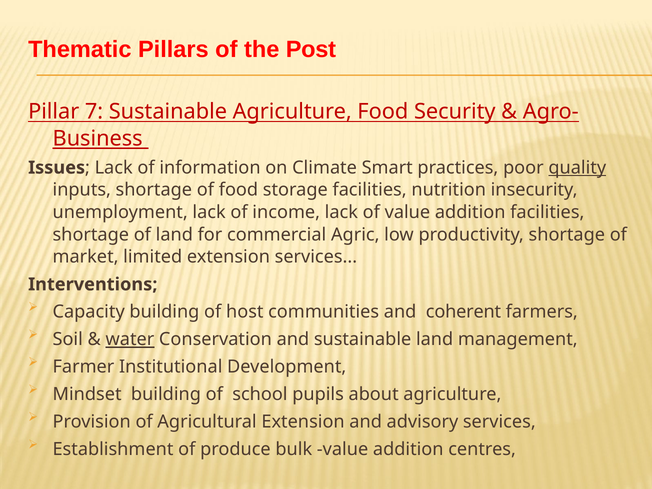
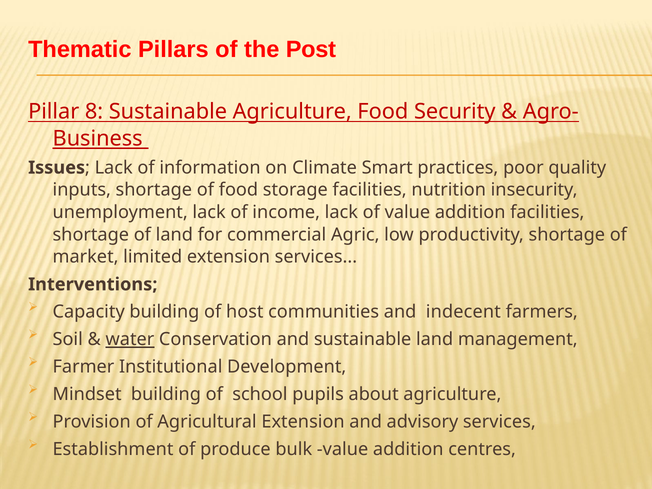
7: 7 -> 8 (94, 112)
quality underline: present -> none (577, 168)
coherent: coherent -> indecent (463, 312)
